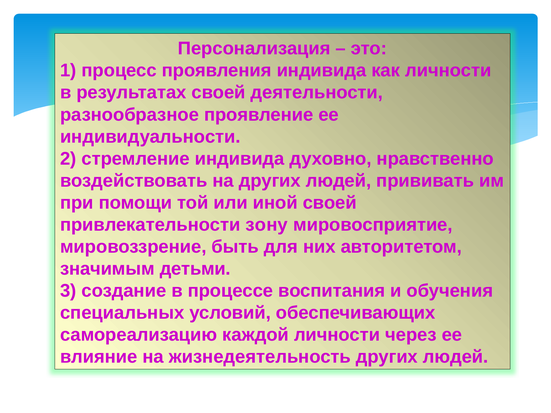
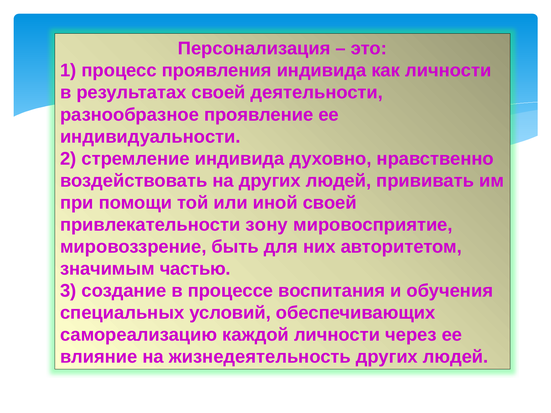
детьми: детьми -> частью (195, 269)
